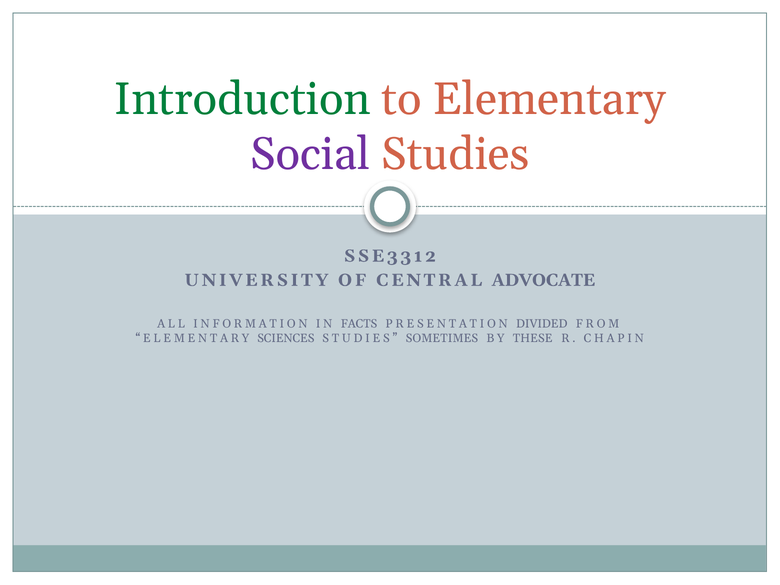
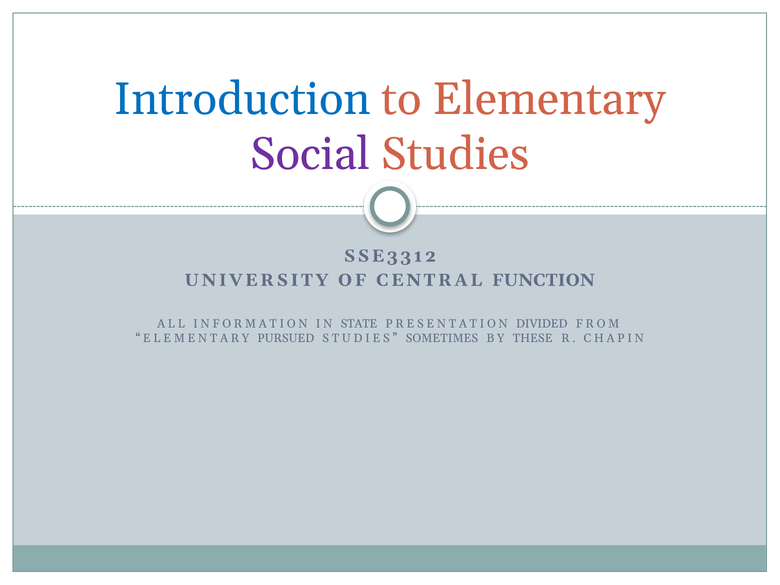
Introduction colour: green -> blue (242, 99)
ADVOCATE: ADVOCATE -> FUNCTION (543, 280)
FACTS: FACTS -> STATE (359, 324)
SCIENCES: SCIENCES -> PURSUED (286, 338)
